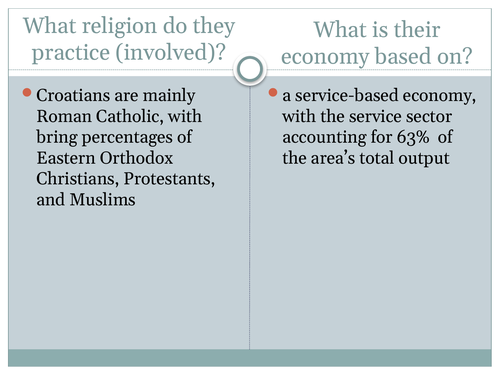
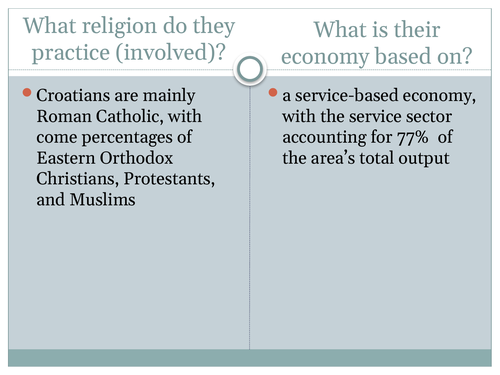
bring: bring -> come (57, 137)
63%: 63% -> 77% (413, 137)
